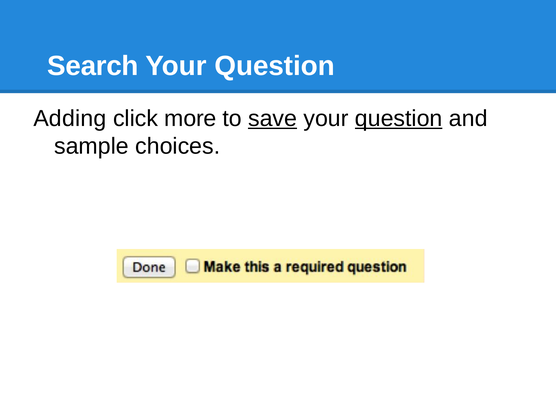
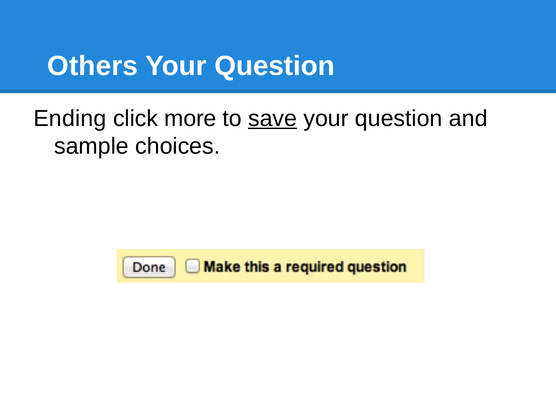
Search: Search -> Others (93, 66)
Adding: Adding -> Ending (70, 118)
question underline: present -> none (399, 118)
